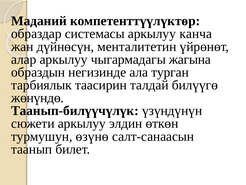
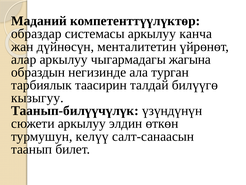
жөнүндө: жөнүндө -> кызыгуу (37, 98)
өзүнө: өзүнө -> келүү (92, 136)
